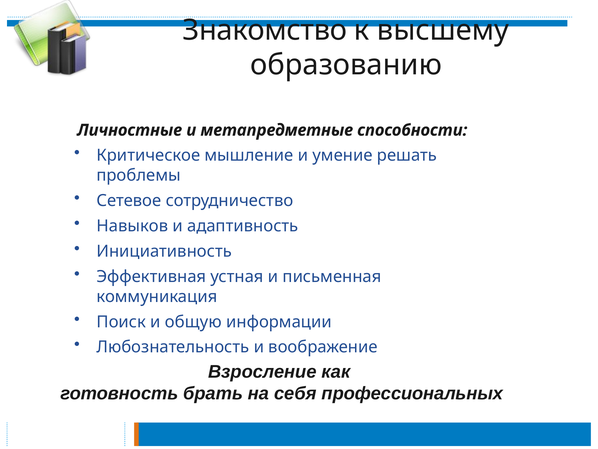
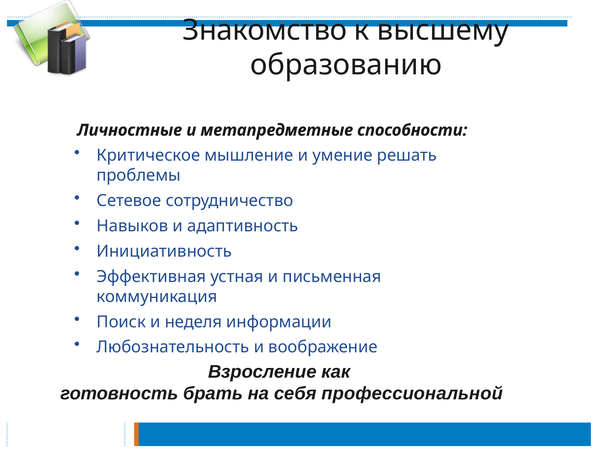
общую: общую -> неделя (193, 322)
профессиональных: профессиональных -> профессиональной (412, 393)
